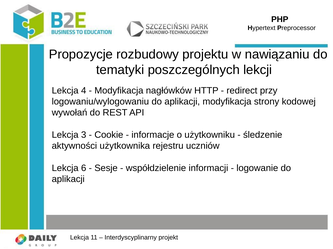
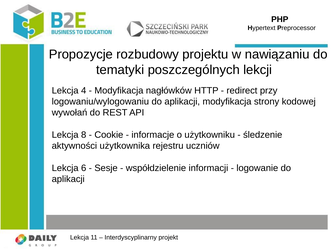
3: 3 -> 8 (84, 135)
